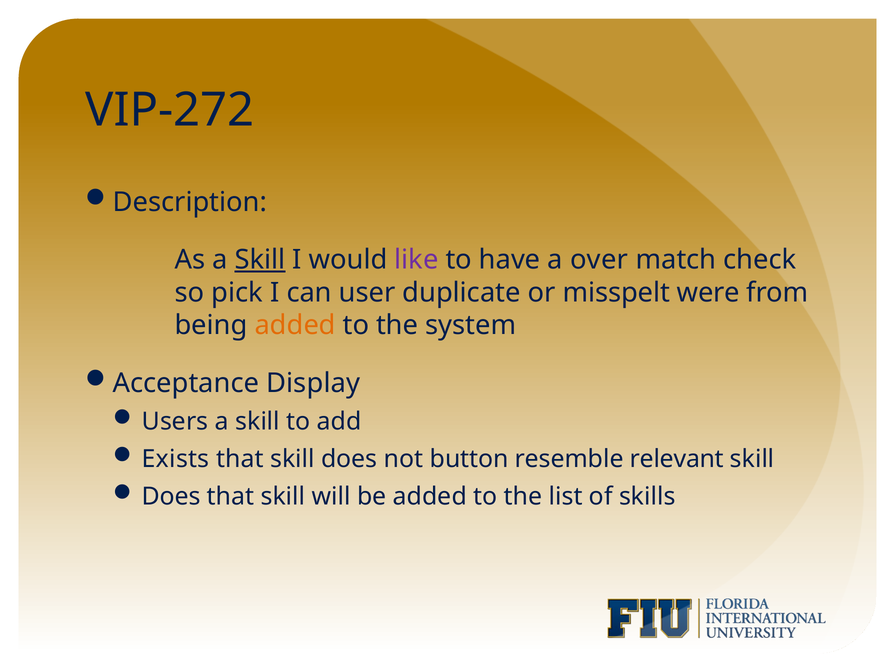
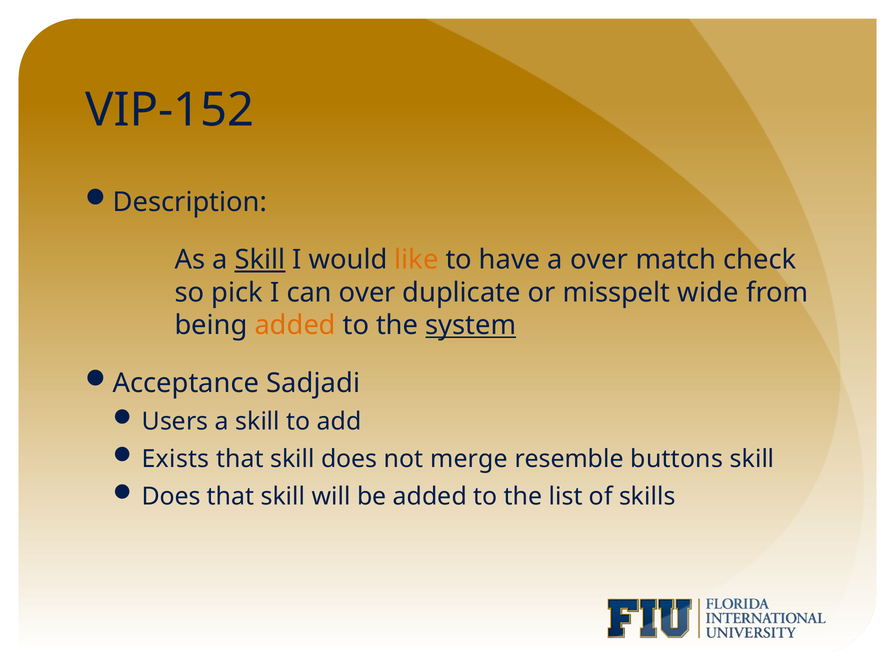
VIP-272: VIP-272 -> VIP-152 (170, 110)
like colour: purple -> orange (416, 259)
can user: user -> over (367, 292)
were: were -> wide (708, 292)
system underline: none -> present (471, 325)
Display: Display -> Sadjadi (313, 383)
button: button -> merge (469, 459)
relevant: relevant -> buttons (677, 459)
